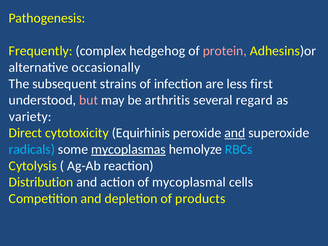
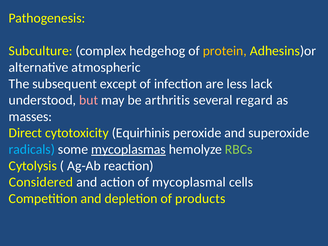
Frequently: Frequently -> Subculture (41, 51)
protein colour: pink -> yellow (225, 51)
occasionally: occasionally -> atmospheric (106, 67)
strains: strains -> except (118, 84)
first: first -> lack (262, 84)
variety: variety -> masses (30, 117)
and underline: present -> none (235, 133)
RBCs colour: light blue -> light green (239, 149)
Distribution: Distribution -> Considered (41, 182)
